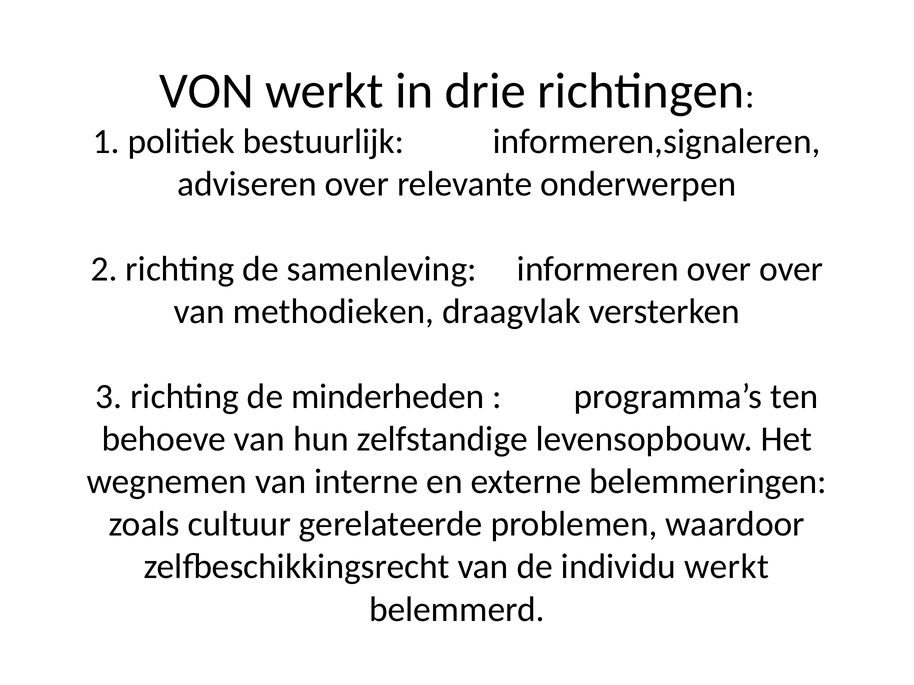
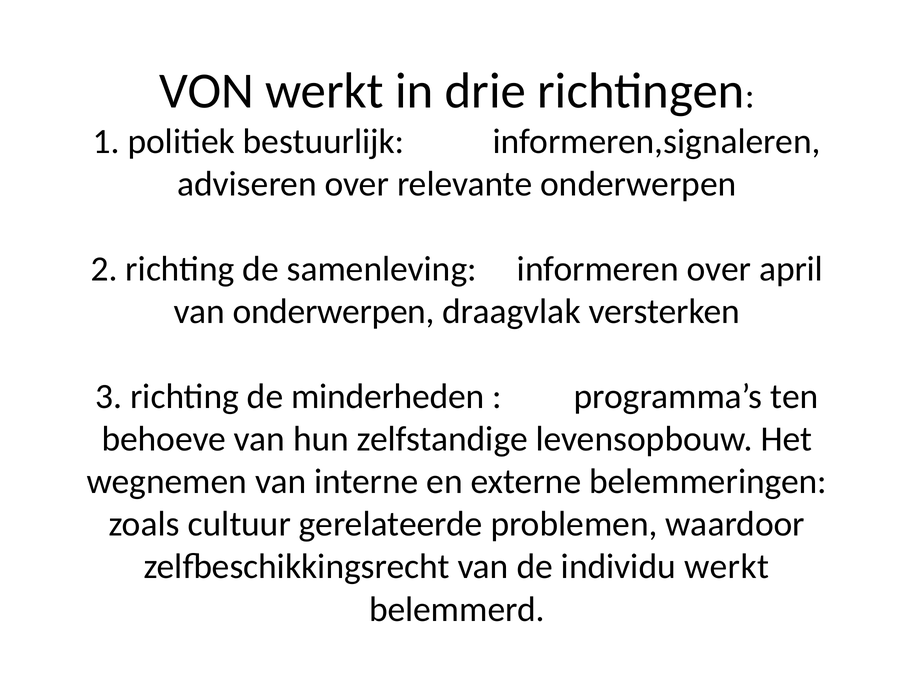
over over: over -> april (791, 269)
van methodieken: methodieken -> onderwerpen (334, 312)
